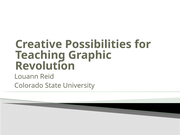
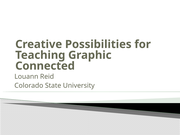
Revolution: Revolution -> Connected (45, 66)
